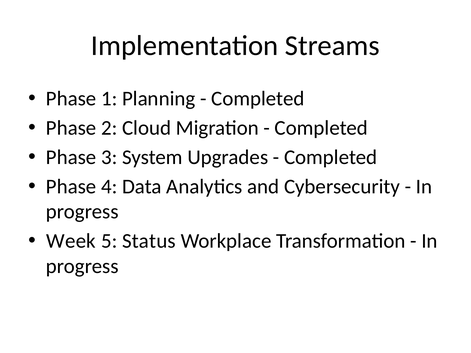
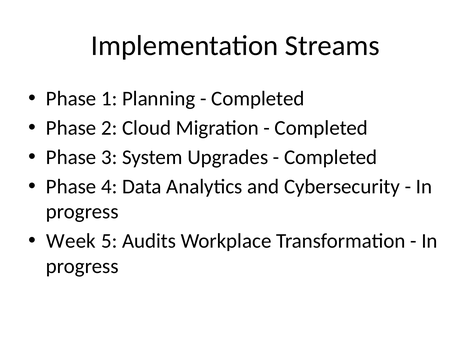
Status: Status -> Audits (149, 241)
